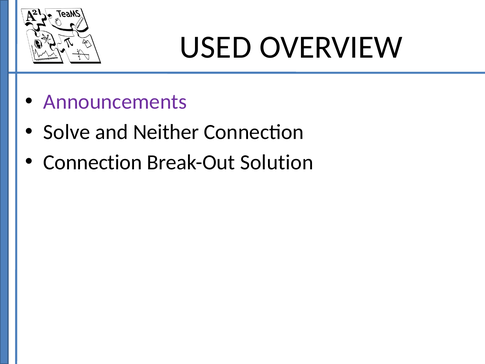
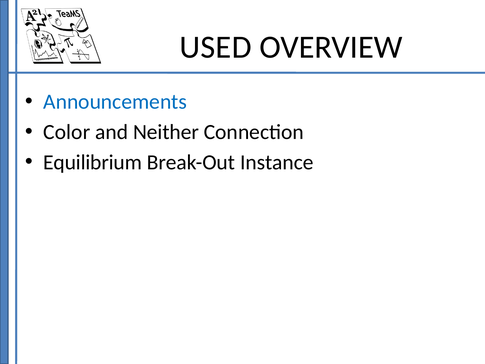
Announcements colour: purple -> blue (115, 102)
Solve: Solve -> Color (67, 132)
Connection: Connection -> Equilibrium (93, 162)
Solution: Solution -> Instance (277, 162)
